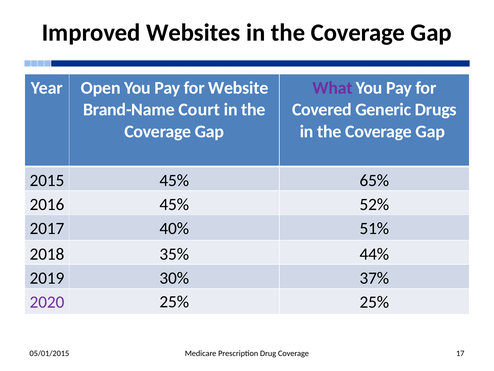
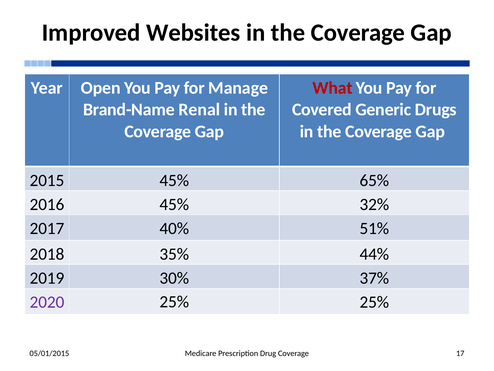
Website: Website -> Manage (238, 88)
What colour: purple -> red (332, 88)
Court: Court -> Renal (199, 110)
52%: 52% -> 32% (374, 204)
